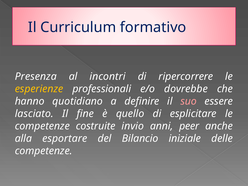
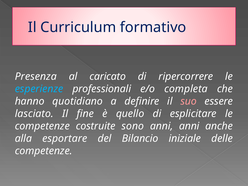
incontri: incontri -> caricato (108, 77)
esperienze colour: yellow -> light blue (39, 89)
dovrebbe: dovrebbe -> completa (186, 89)
invio: invio -> sono (133, 126)
anni peer: peer -> anni (189, 126)
